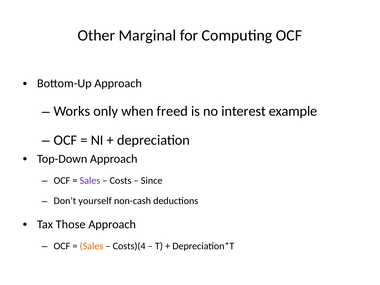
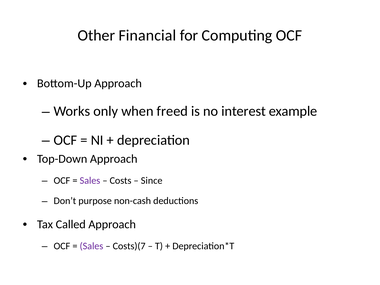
Marginal: Marginal -> Financial (147, 35)
yourself: yourself -> purpose (95, 201)
Those: Those -> Called (71, 224)
Sales colour: orange -> purple (91, 246)
Costs)(4: Costs)(4 -> Costs)(7 (129, 246)
